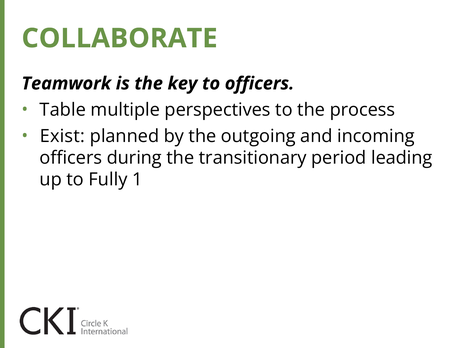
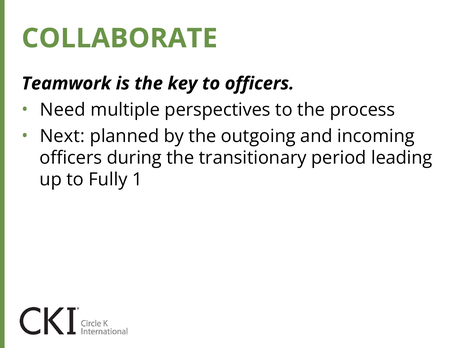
Table: Table -> Need (63, 110)
Exist: Exist -> Next (62, 136)
